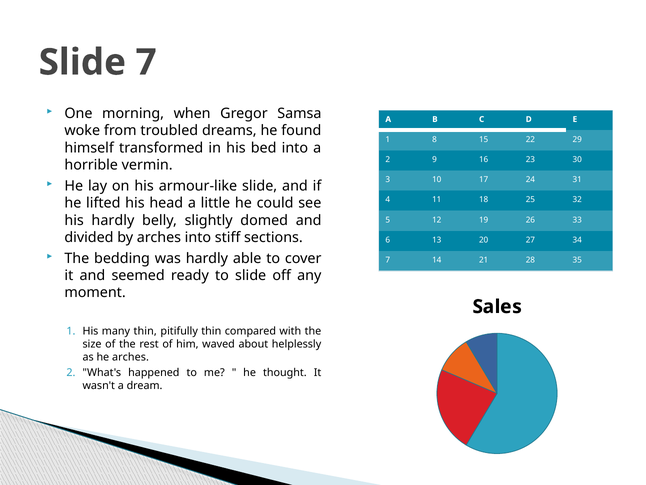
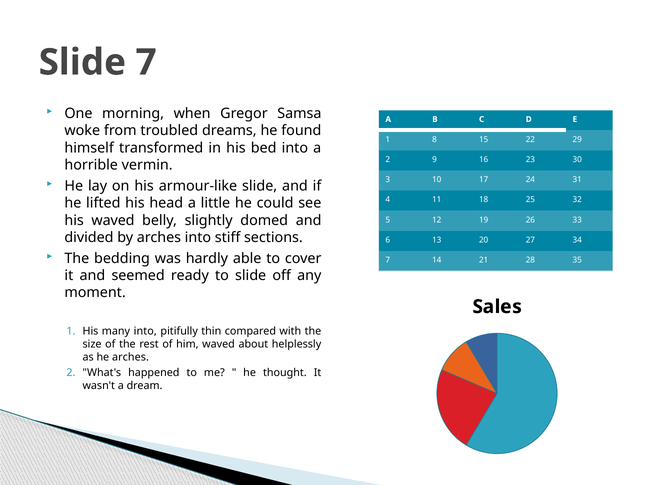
his hardly: hardly -> waved (113, 220)
many thin: thin -> into (145, 331)
